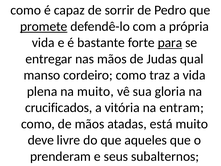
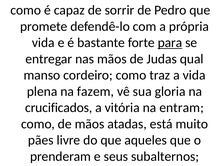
promete underline: present -> none (44, 26)
na muito: muito -> fazem (95, 91)
deve: deve -> pães (41, 140)
